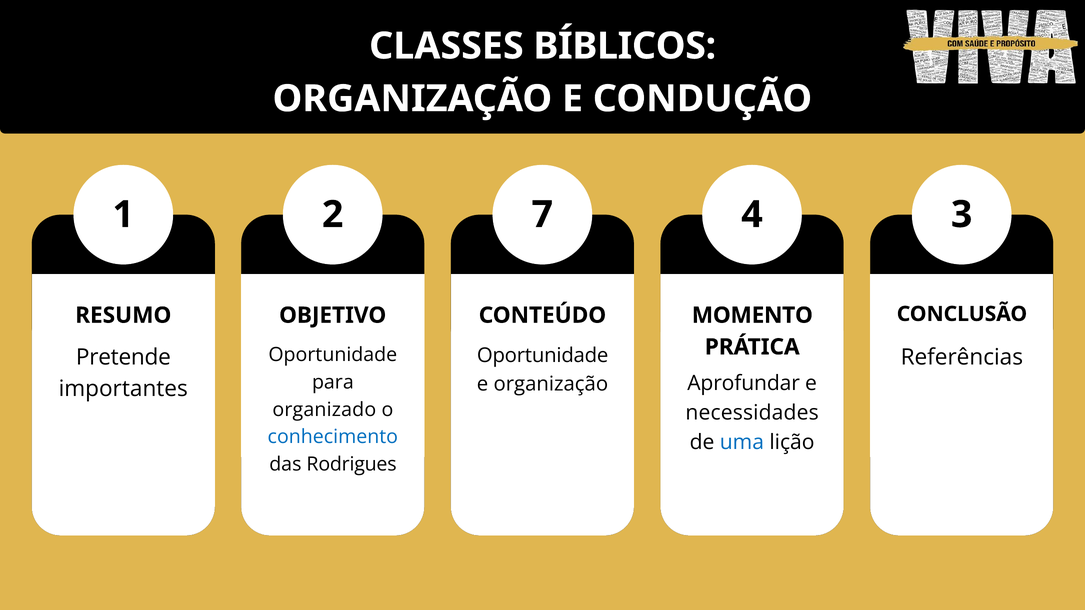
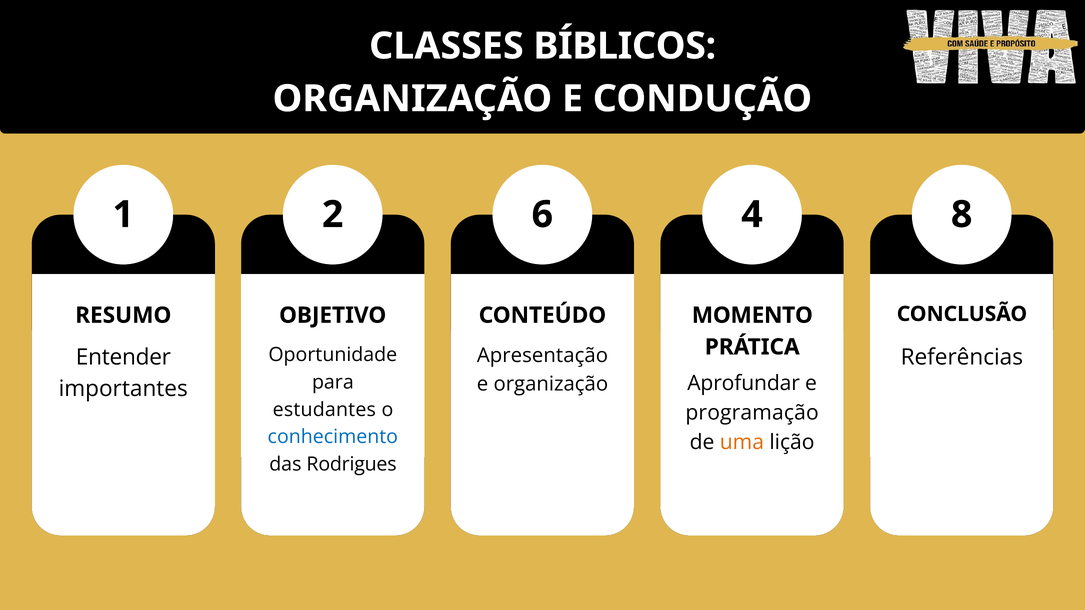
7: 7 -> 6 (542, 215)
3: 3 -> 8 (962, 215)
Oportunidade: Oportunidade -> Apresentação (542, 356)
Pretende: Pretende -> Entender (123, 358)
organizado: organizado -> estudantes (324, 410)
necessidades: necessidades -> programação (752, 413)
uma colour: blue -> orange (742, 442)
